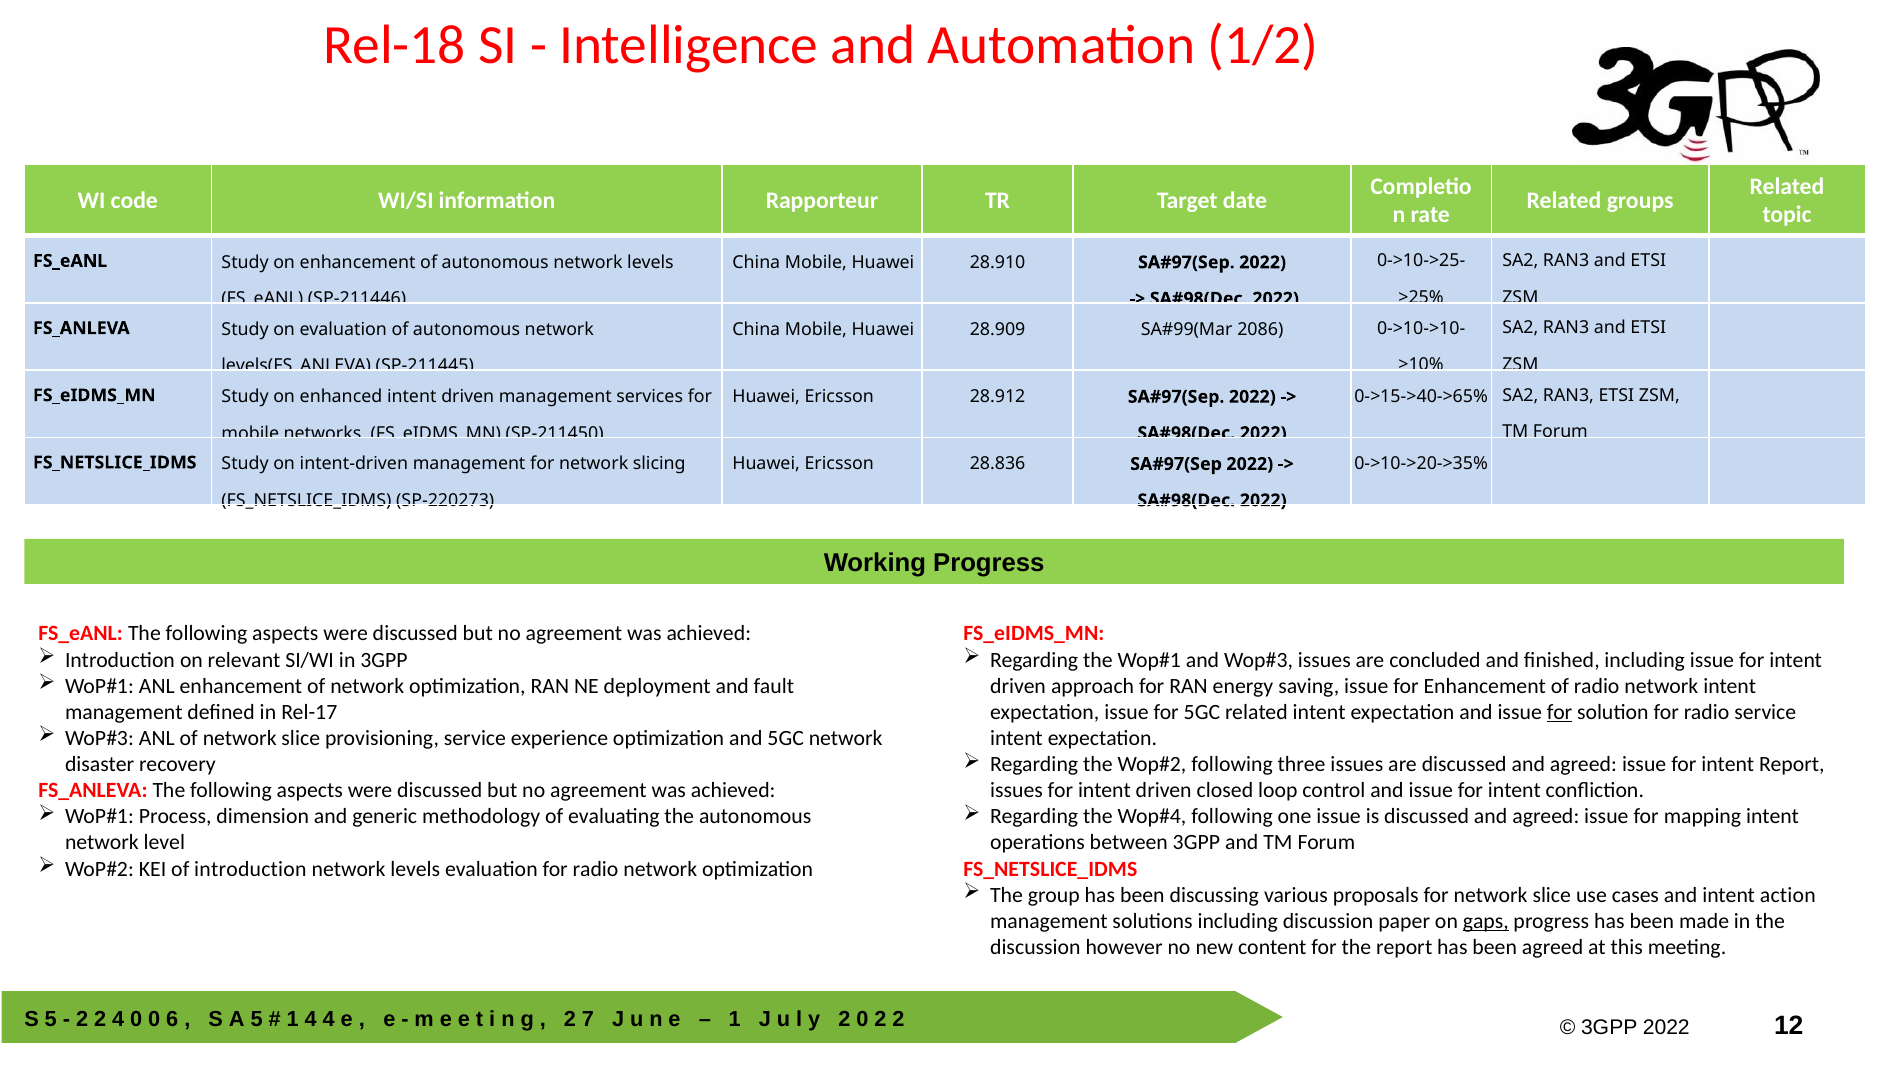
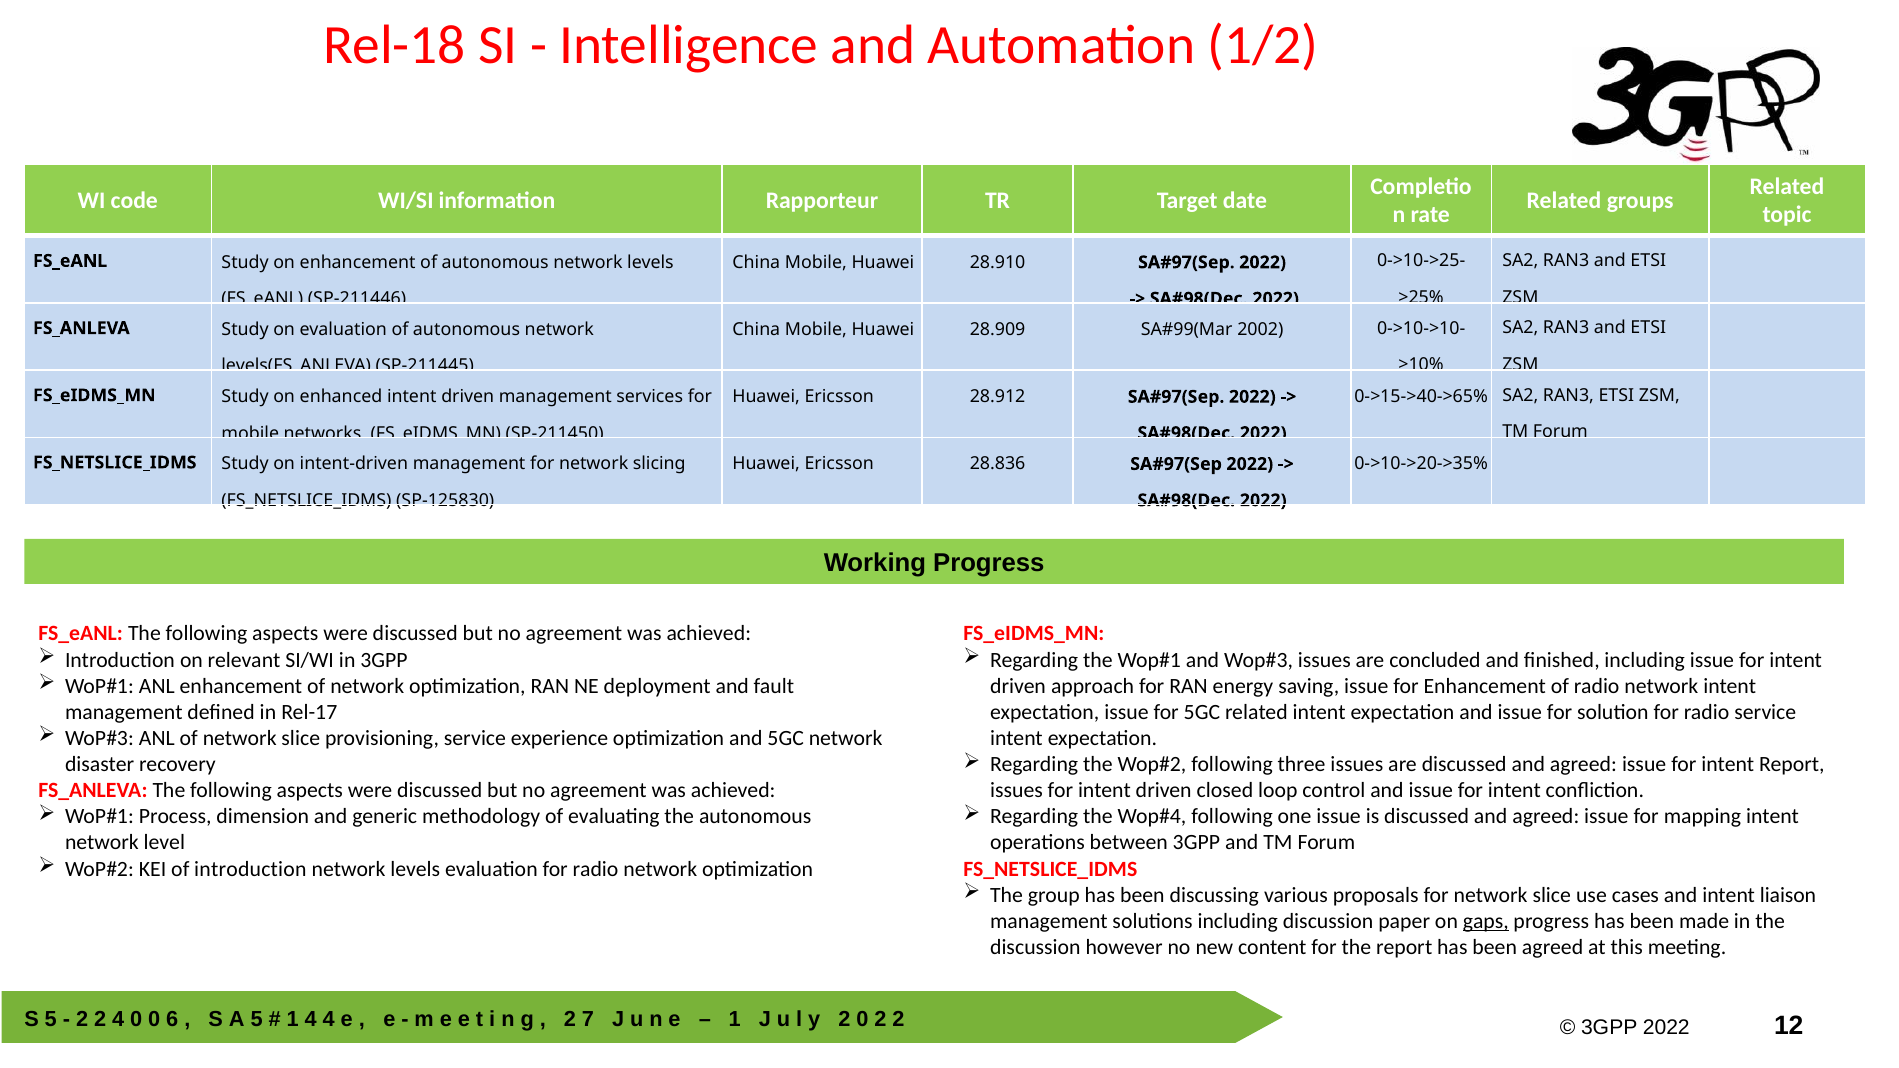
2086: 2086 -> 2002 (1260, 330)
SP-220273: SP-220273 -> SP-125830 (445, 500)
for underline: present -> none (1560, 712)
action: action -> liaison (1788, 895)
